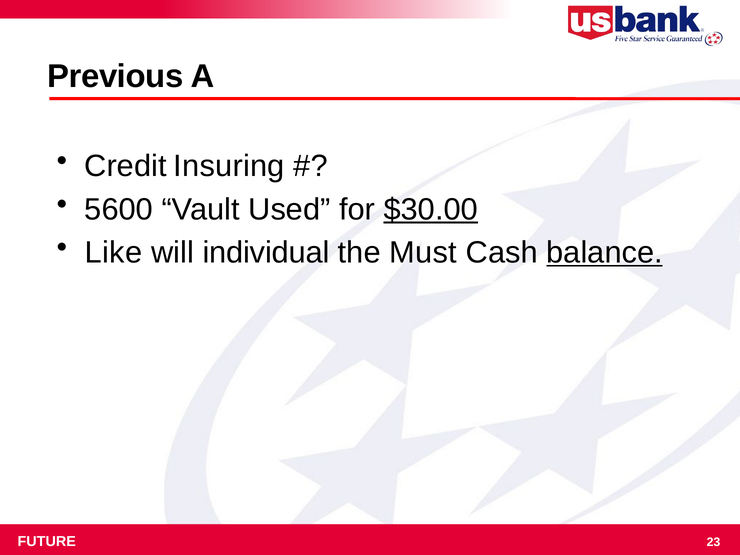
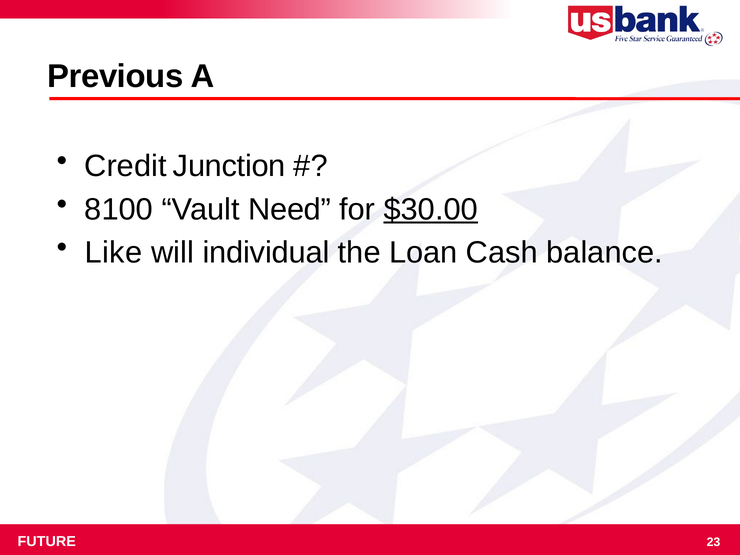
Insuring: Insuring -> Junction (229, 166)
5600: 5600 -> 8100 (119, 209)
Used: Used -> Need (290, 209)
Must: Must -> Loan (423, 253)
balance underline: present -> none (605, 253)
